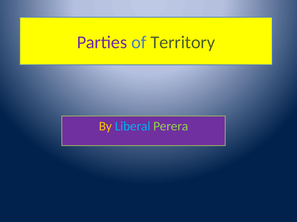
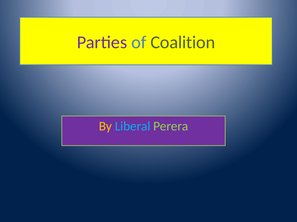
Territory: Territory -> Coalition (183, 42)
